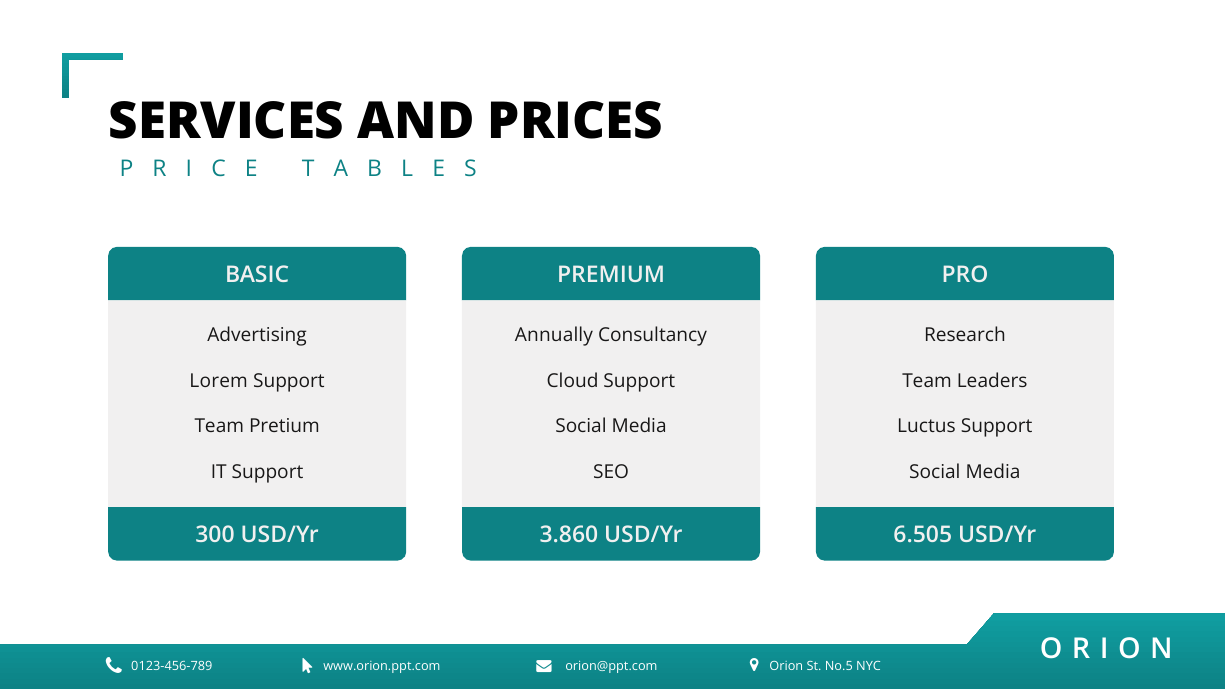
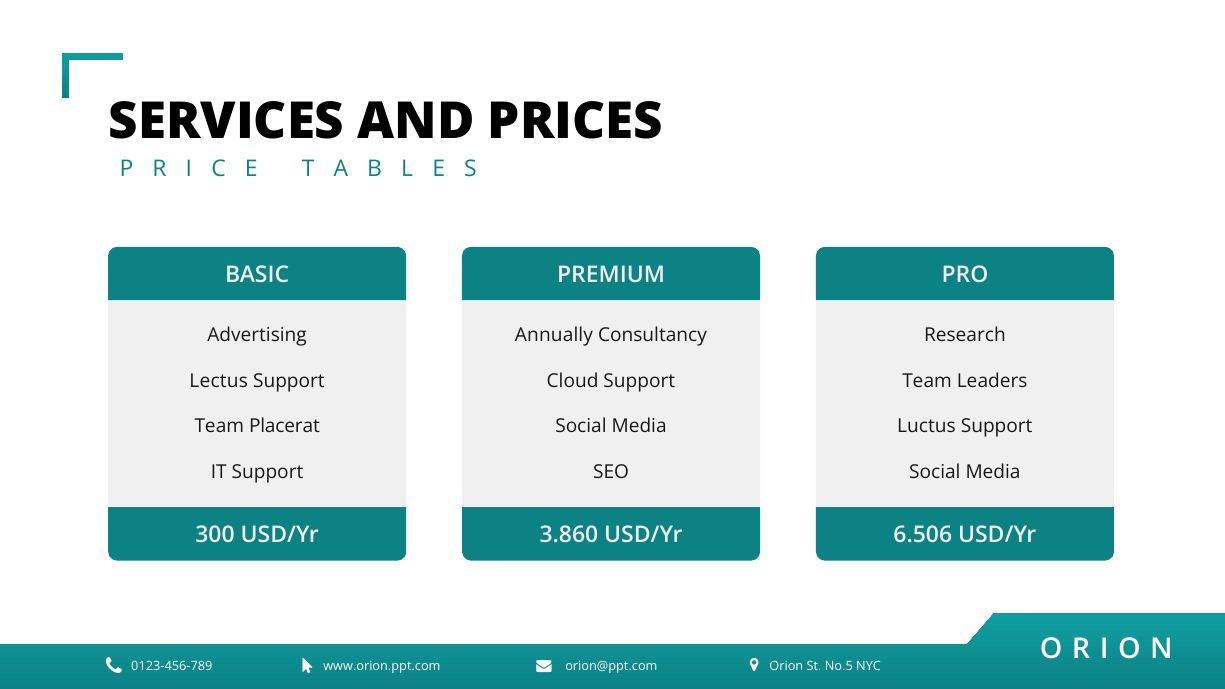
Lorem: Lorem -> Lectus (219, 381)
Pretium: Pretium -> Placerat (284, 427)
6.505: 6.505 -> 6.506 (923, 535)
